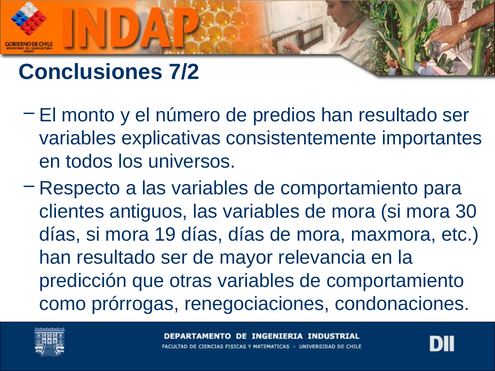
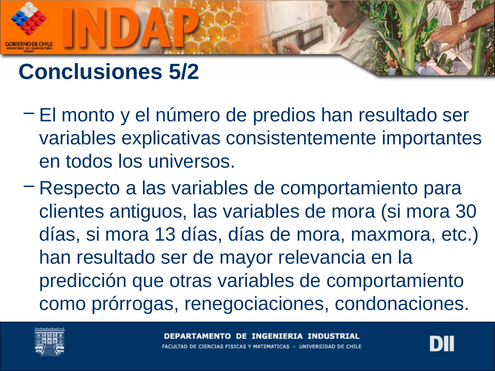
7/2: 7/2 -> 5/2 (184, 72)
19: 19 -> 13 (165, 235)
